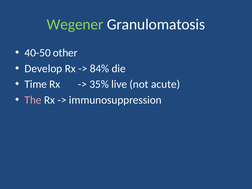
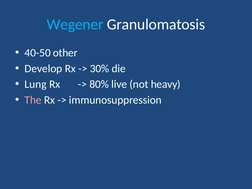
Wegener colour: light green -> light blue (75, 24)
84%: 84% -> 30% (99, 69)
Time: Time -> Lung (36, 84)
35%: 35% -> 80% (99, 84)
acute: acute -> heavy (166, 84)
